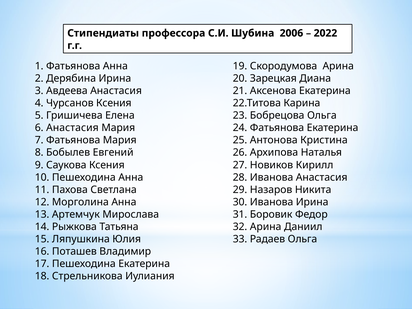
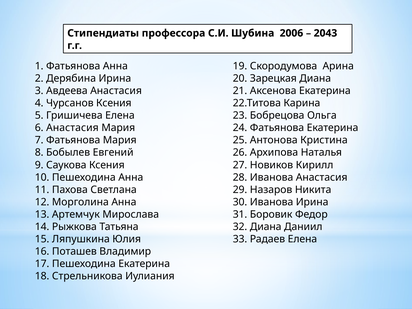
2022: 2022 -> 2043 (325, 33)
32 Арина: Арина -> Диана (266, 227)
Радаев Ольга: Ольга -> Елена (302, 239)
